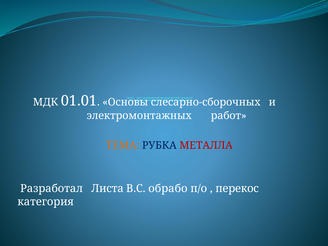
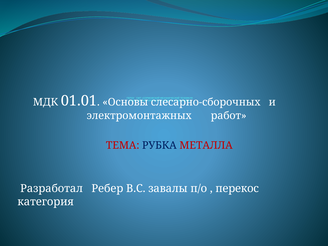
ТЕМА colour: orange -> red (123, 145)
Листа: Листа -> Ребер (107, 189)
обрабо: обрабо -> завалы (168, 189)
